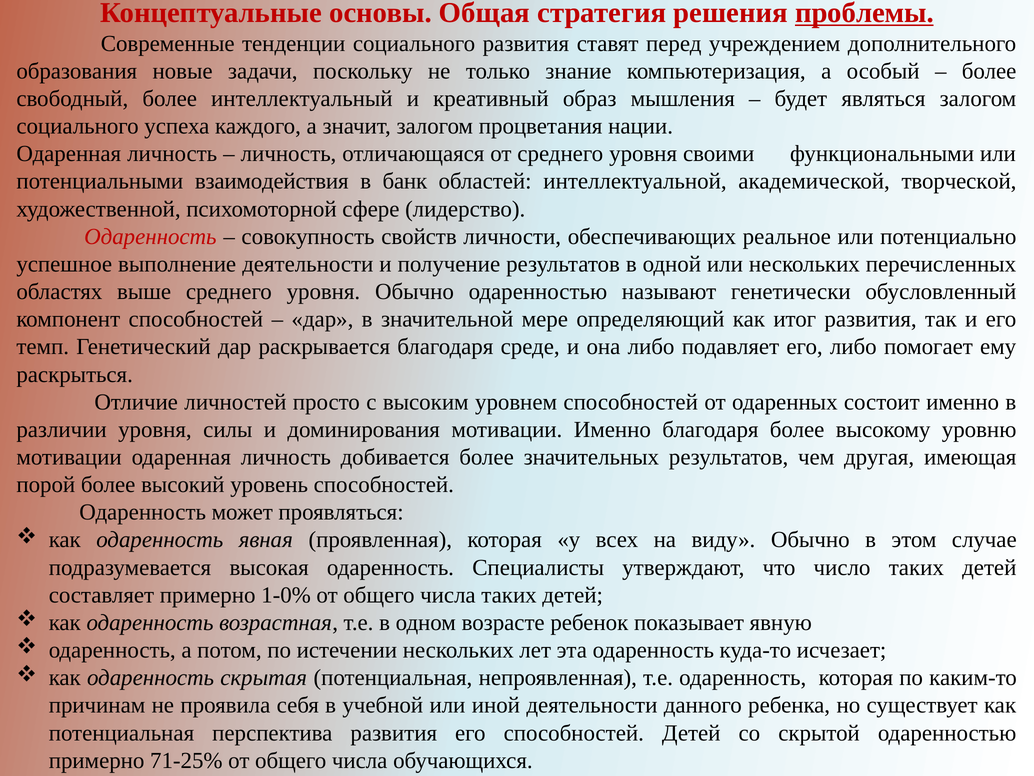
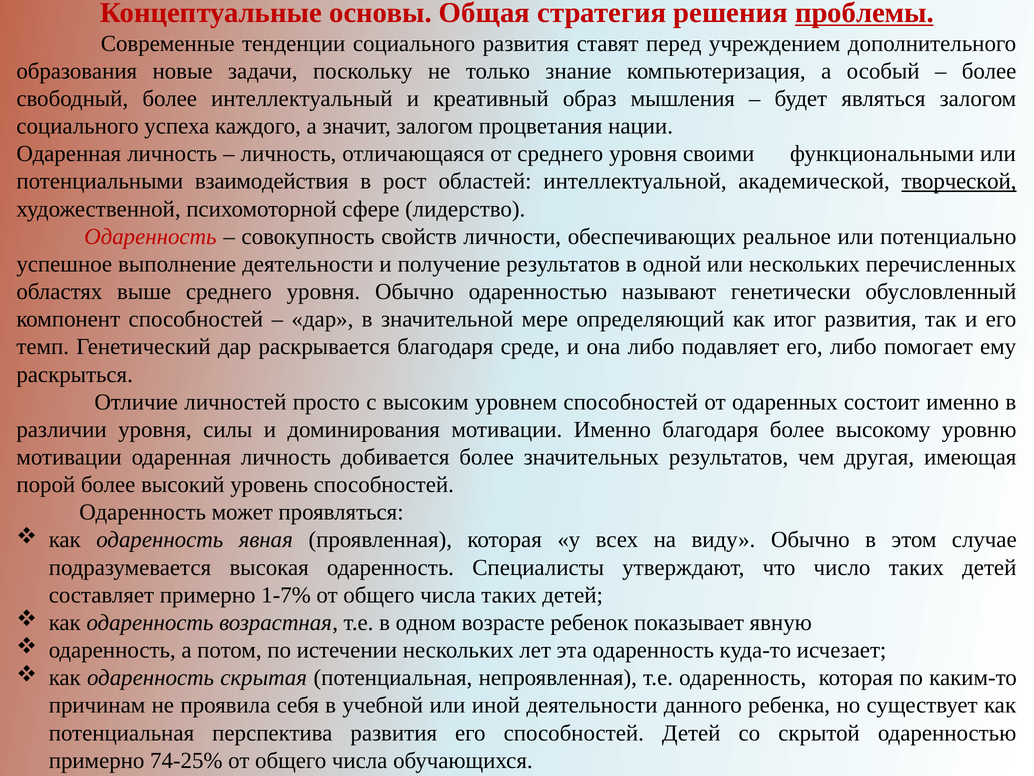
банк: банк -> рост (405, 181)
творческой underline: none -> present (959, 181)
1-0%: 1-0% -> 1-7% (286, 595)
71-25%: 71-25% -> 74-25% (186, 760)
